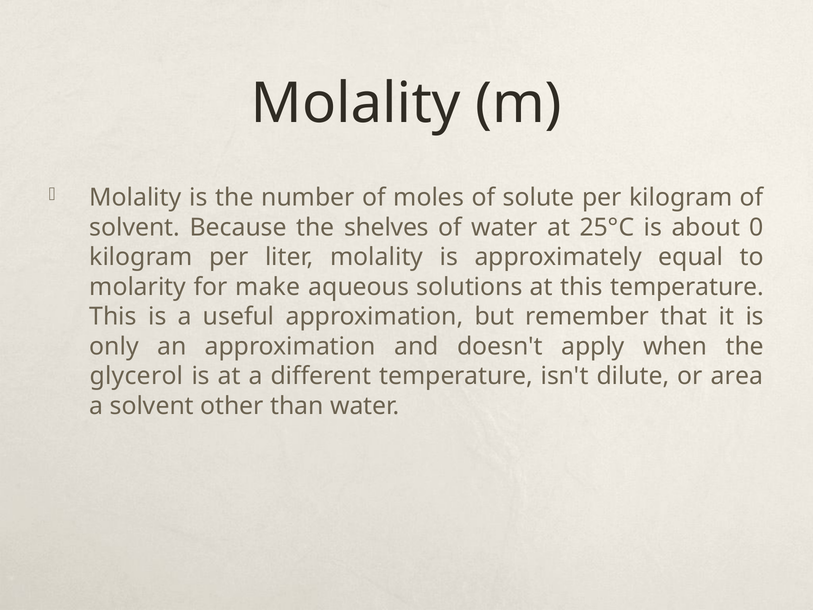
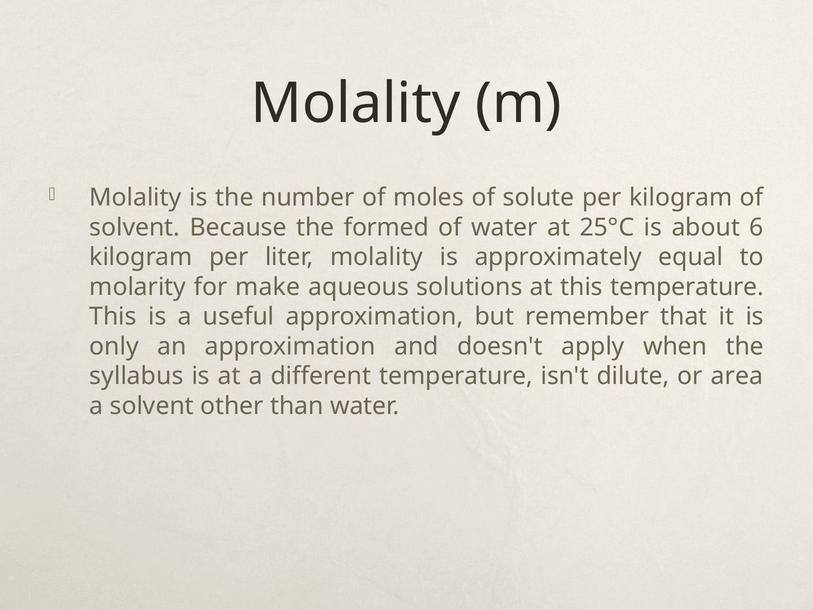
shelves: shelves -> formed (386, 227)
0: 0 -> 6 (757, 227)
glycerol: glycerol -> syllabus (136, 376)
